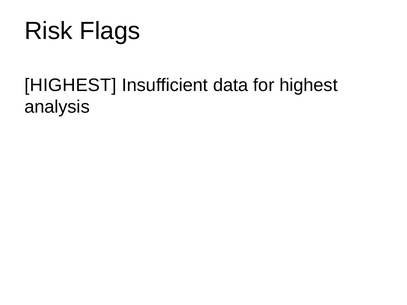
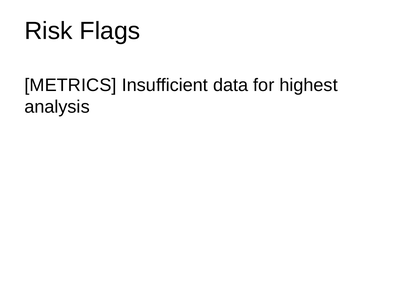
HIGHEST: HIGHEST -> METRICS (71, 85)
